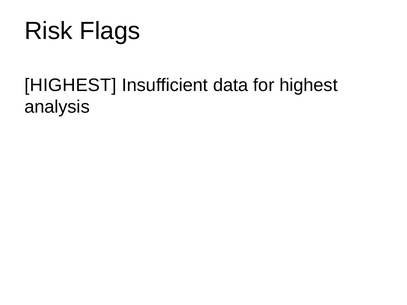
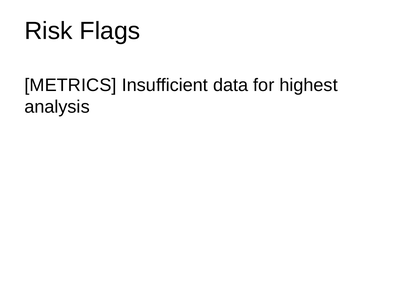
HIGHEST: HIGHEST -> METRICS (71, 85)
